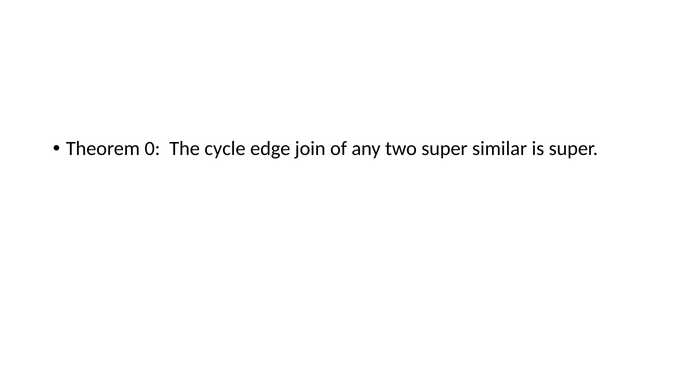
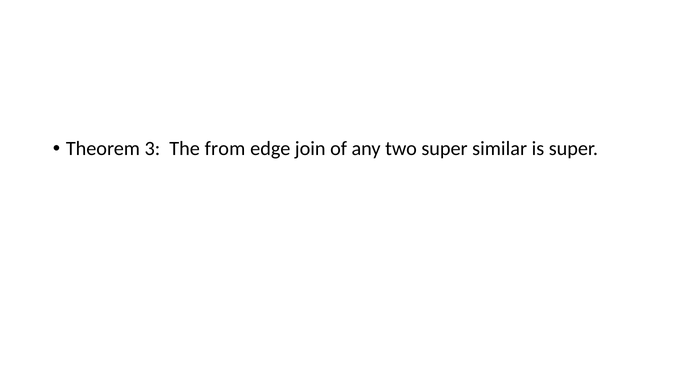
0: 0 -> 3 (152, 149)
cycle: cycle -> from (225, 149)
